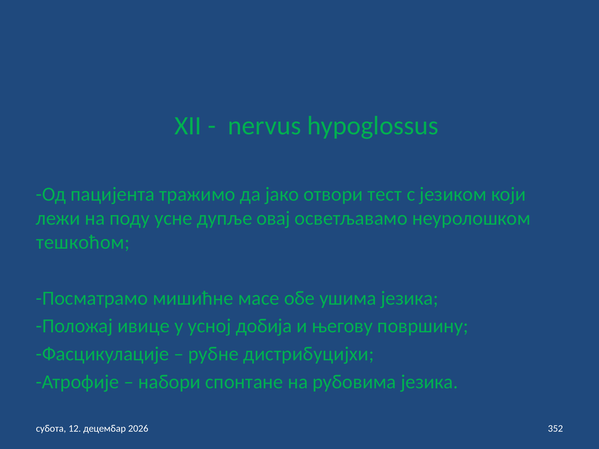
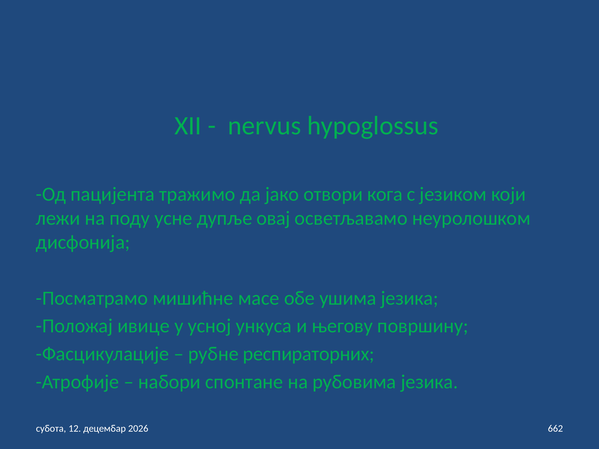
тест: тест -> кога (385, 194)
тешкоћом: тешкоћом -> дисфонија (83, 242)
добија: добија -> ункуса (264, 326)
дистрибуцијхи: дистрибуцијхи -> респираторних (309, 354)
352: 352 -> 662 (555, 429)
